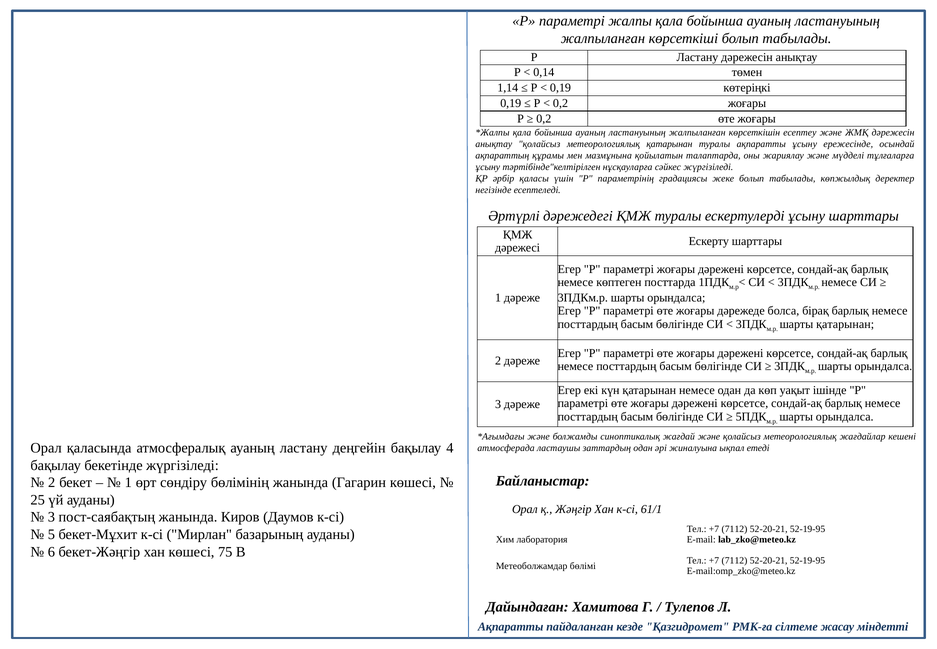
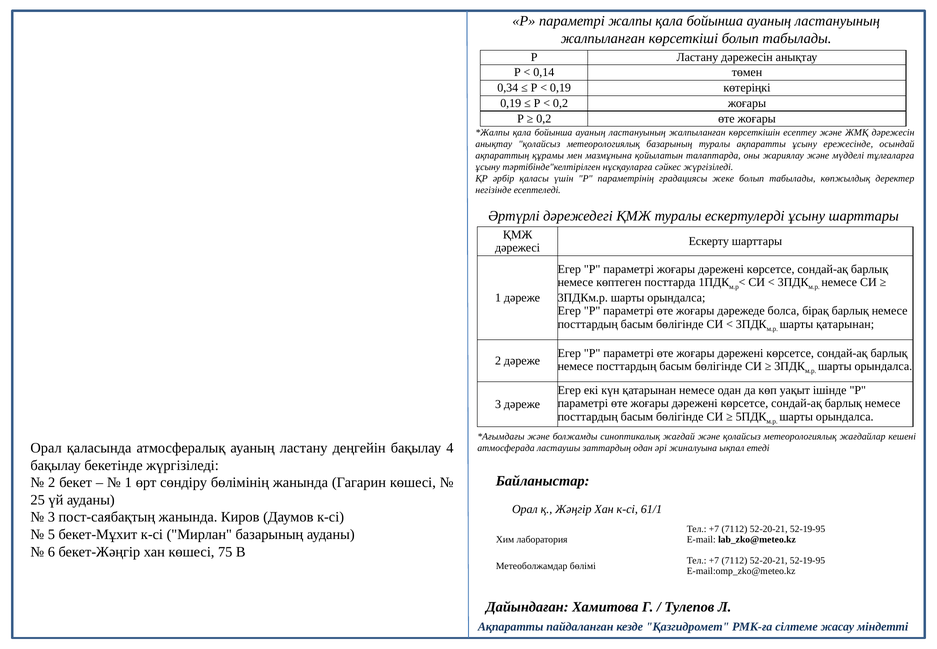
1,14: 1,14 -> 0,34 (508, 88)
метеорологиялық қатарынан: қатарынан -> базарының (669, 144)
